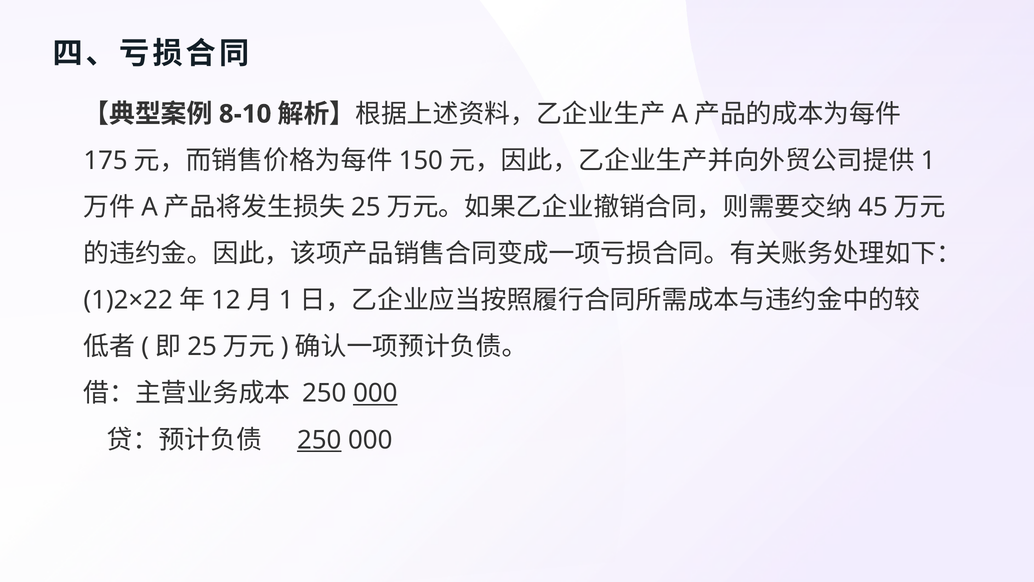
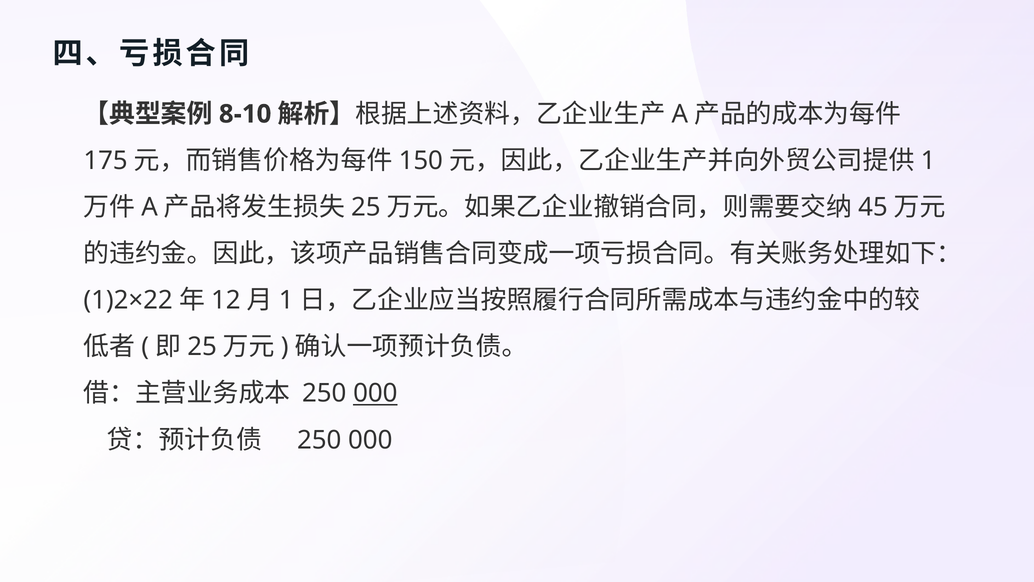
250 underline: present -> none (319, 440)
